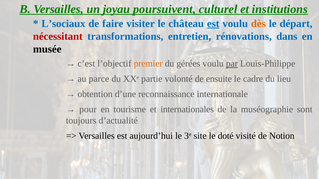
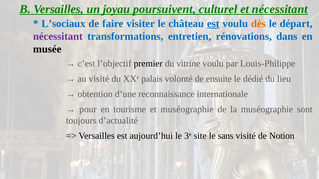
et institutions: institutions -> nécessitant (280, 9)
nécessitant colour: red -> purple (58, 36)
premier colour: orange -> black (148, 64)
gérées: gérées -> vitrine (188, 64)
par underline: present -> none (232, 64)
au parce: parce -> visité (99, 79)
partie: partie -> palais (152, 79)
cadre: cadre -> dédié (253, 79)
et internationales: internationales -> muséographie (187, 110)
doté: doté -> sans (226, 136)
